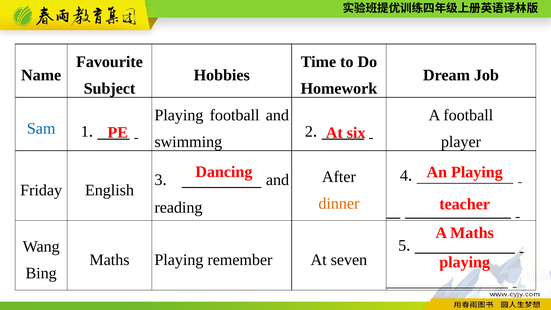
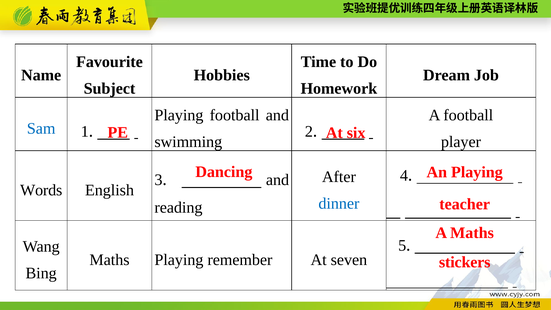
Friday: Friday -> Words (41, 190)
dinner colour: orange -> blue (339, 203)
playing: playing -> stickers (465, 262)
